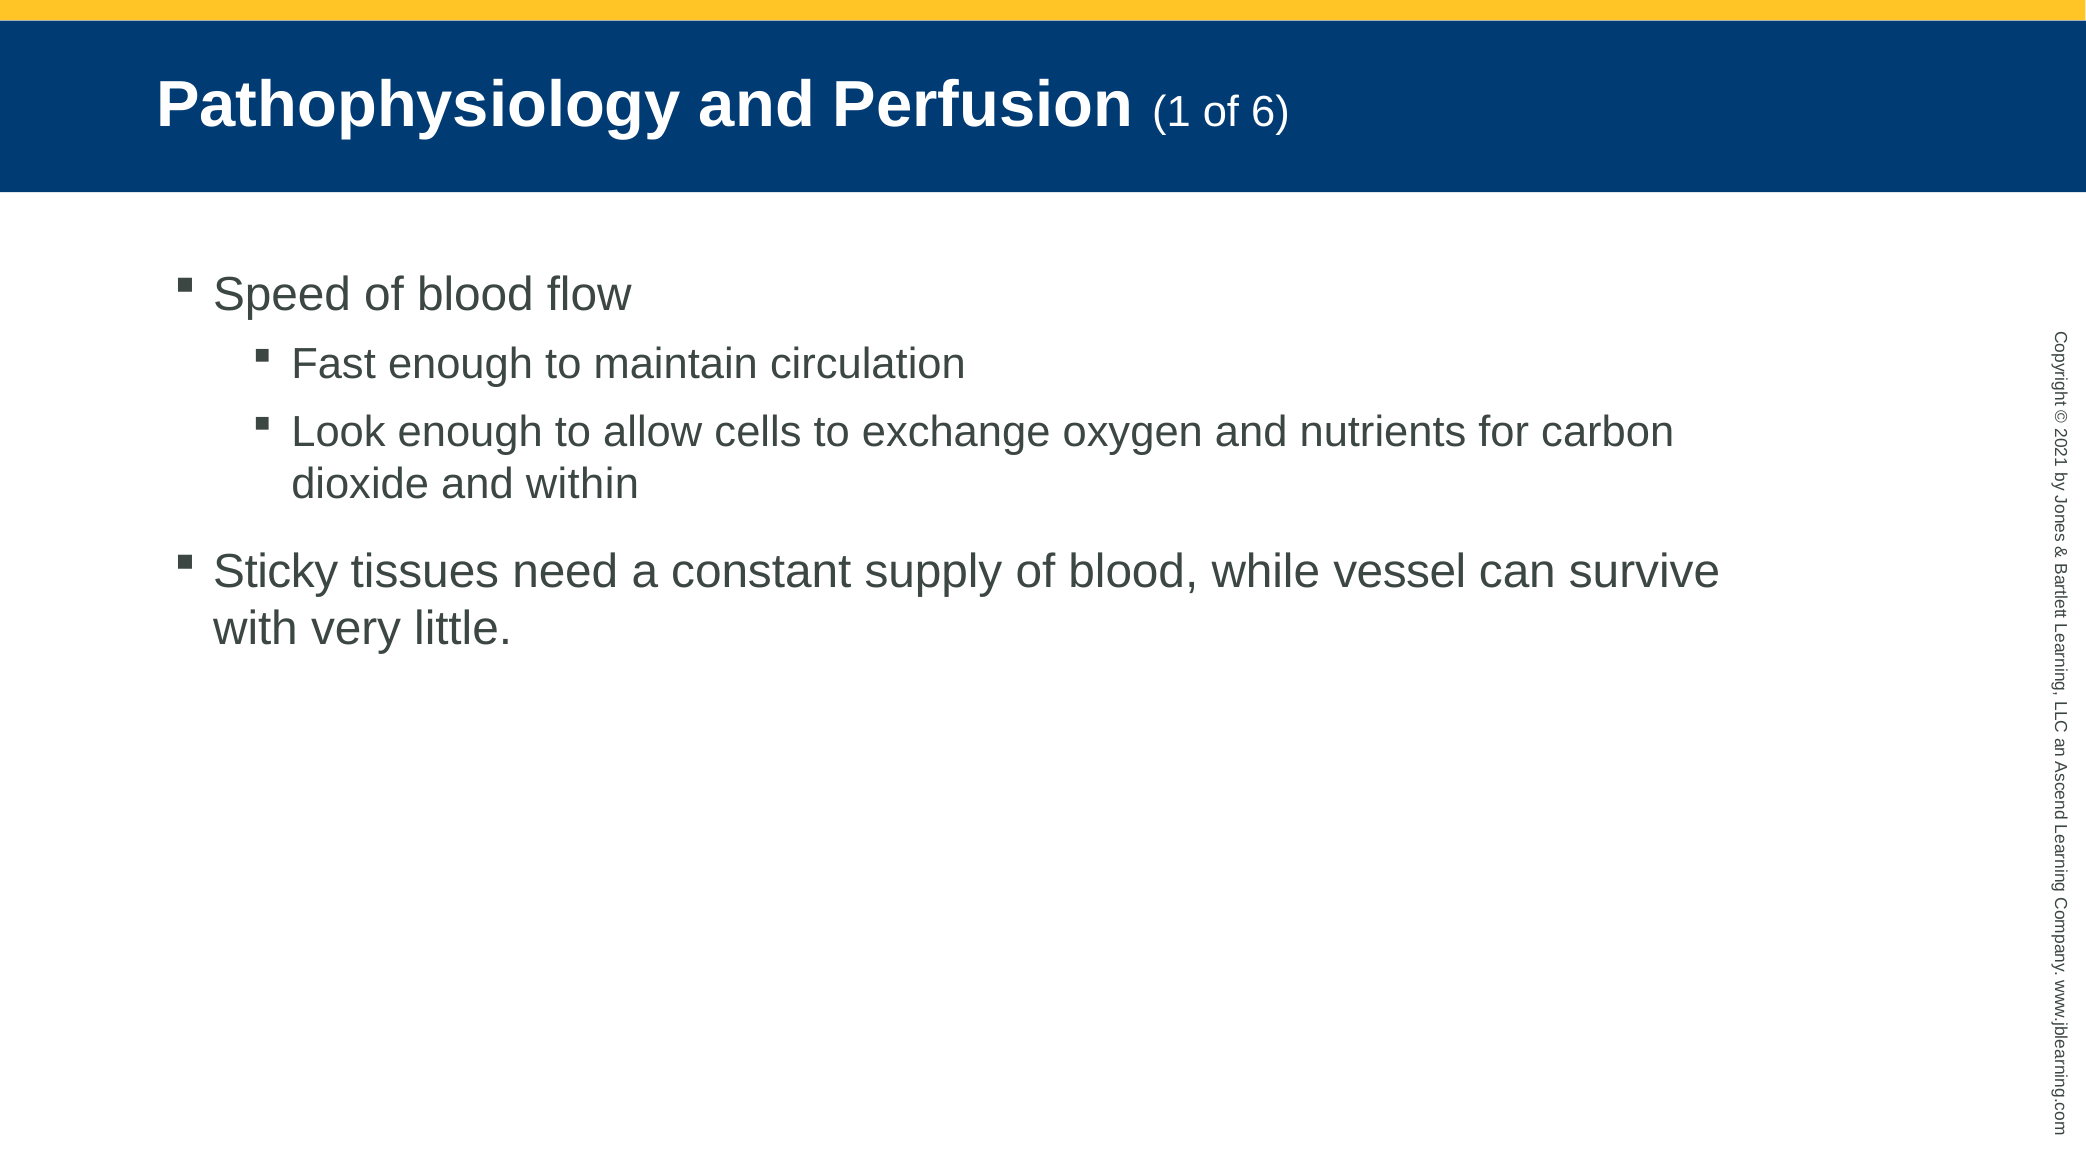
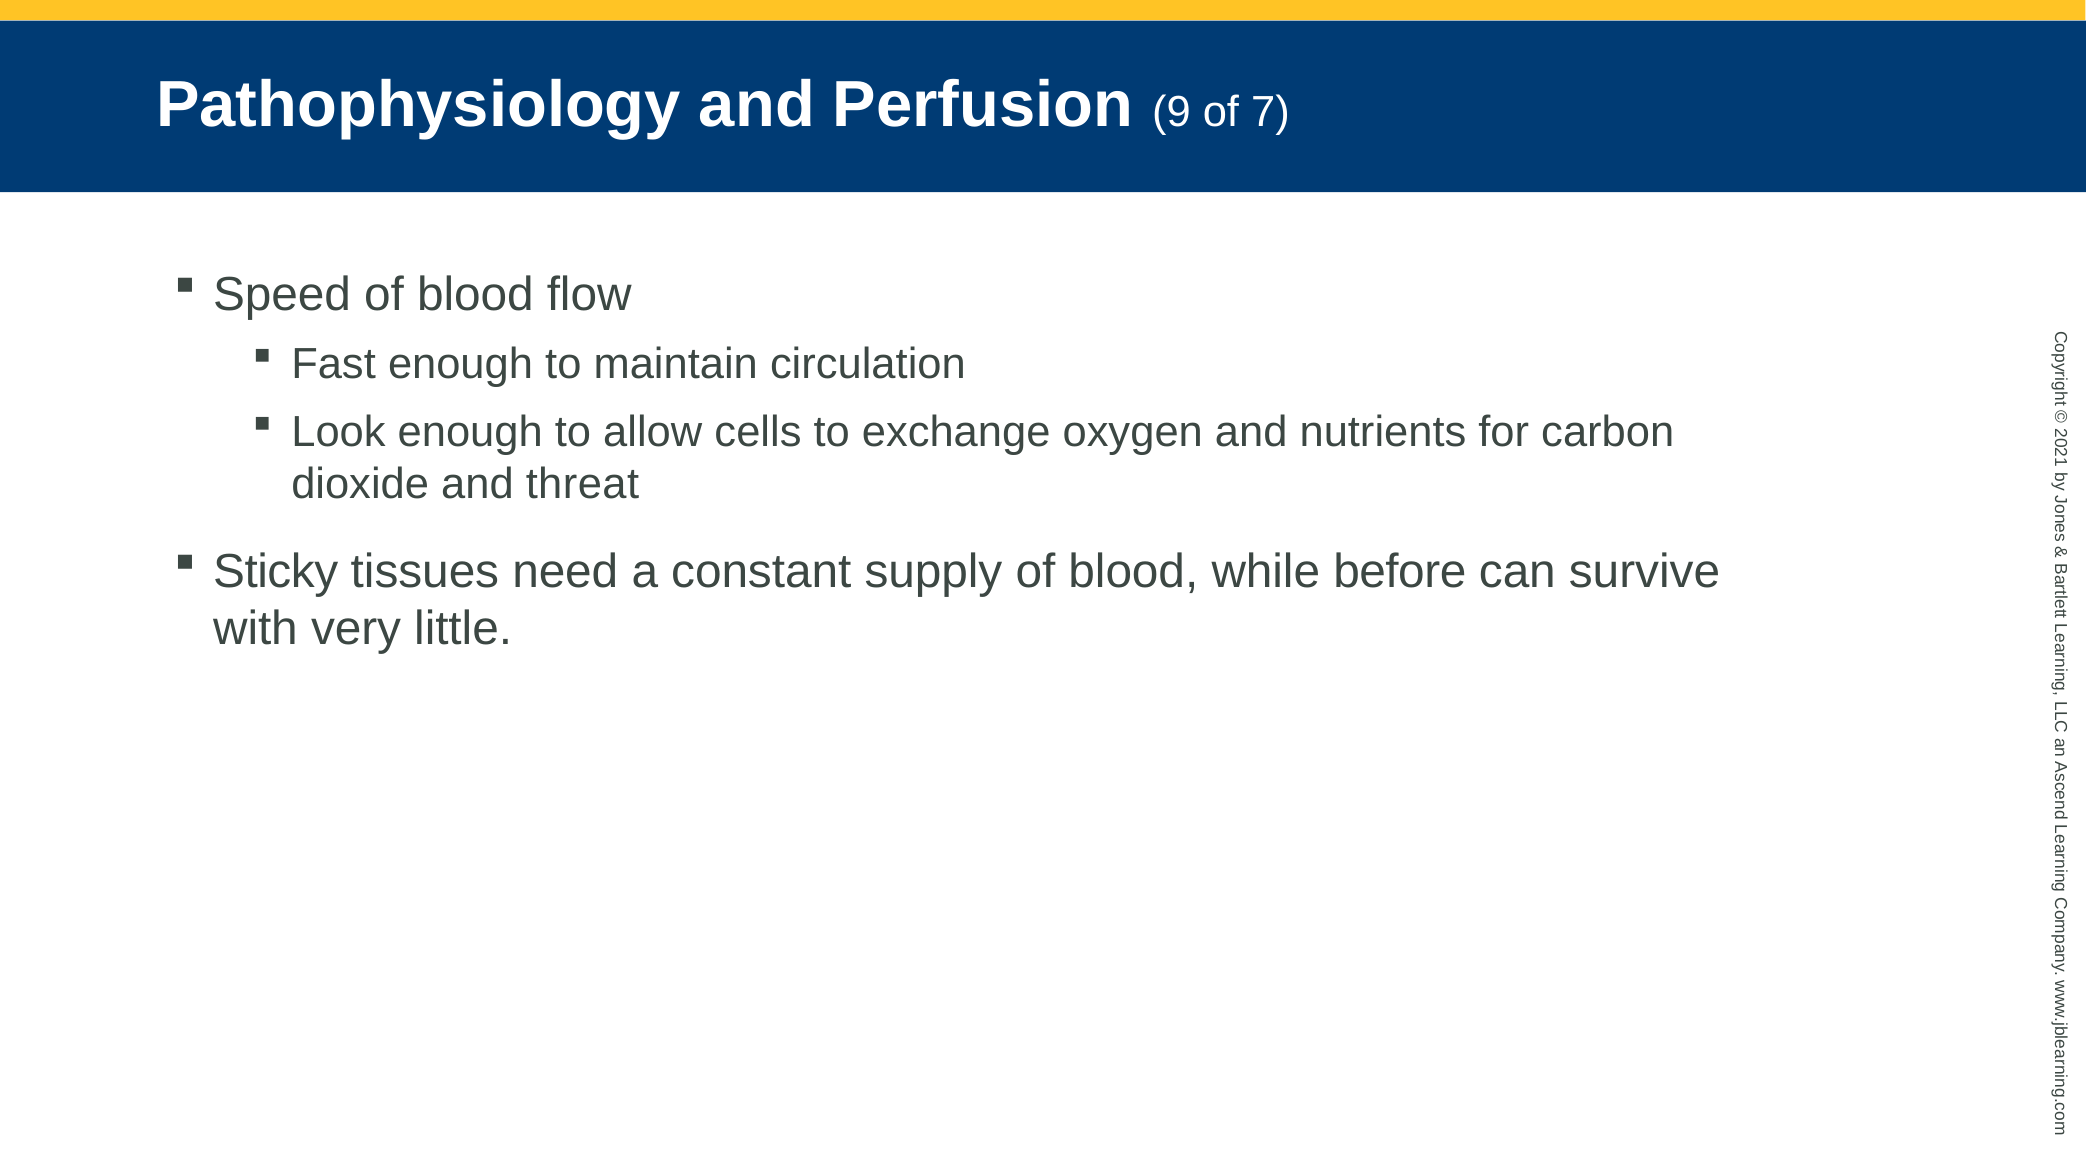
Perfusion 1: 1 -> 9 (1172, 112)
6: 6 -> 7 (1271, 112)
within: within -> threat (582, 484)
vessel: vessel -> before (1400, 572)
